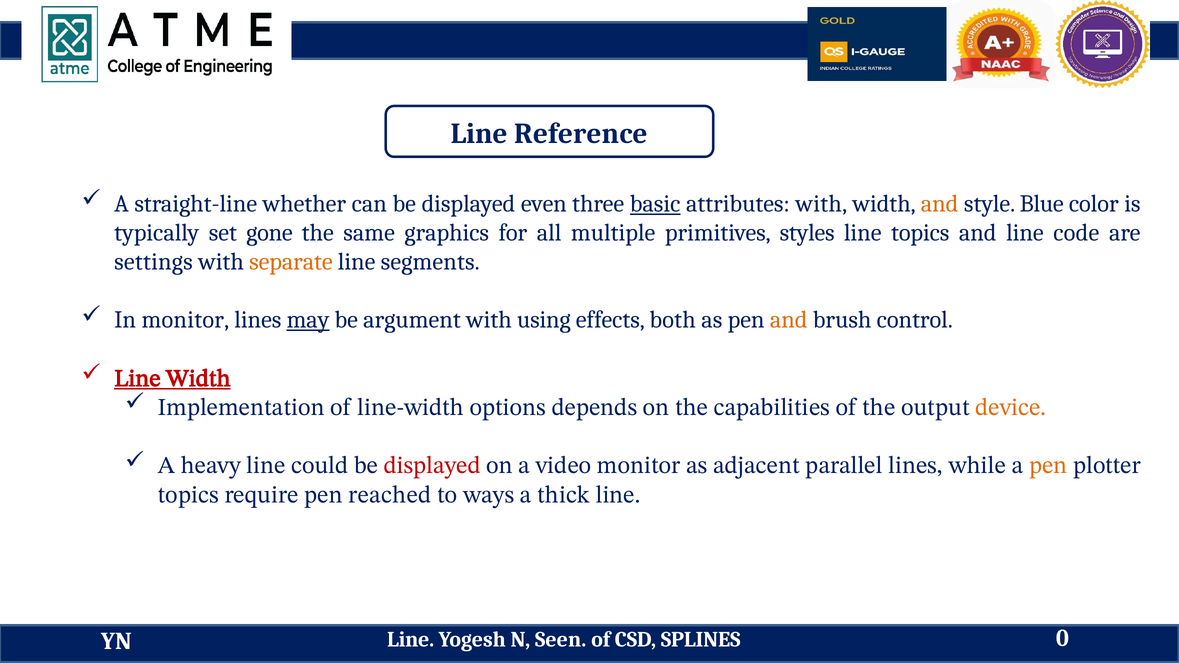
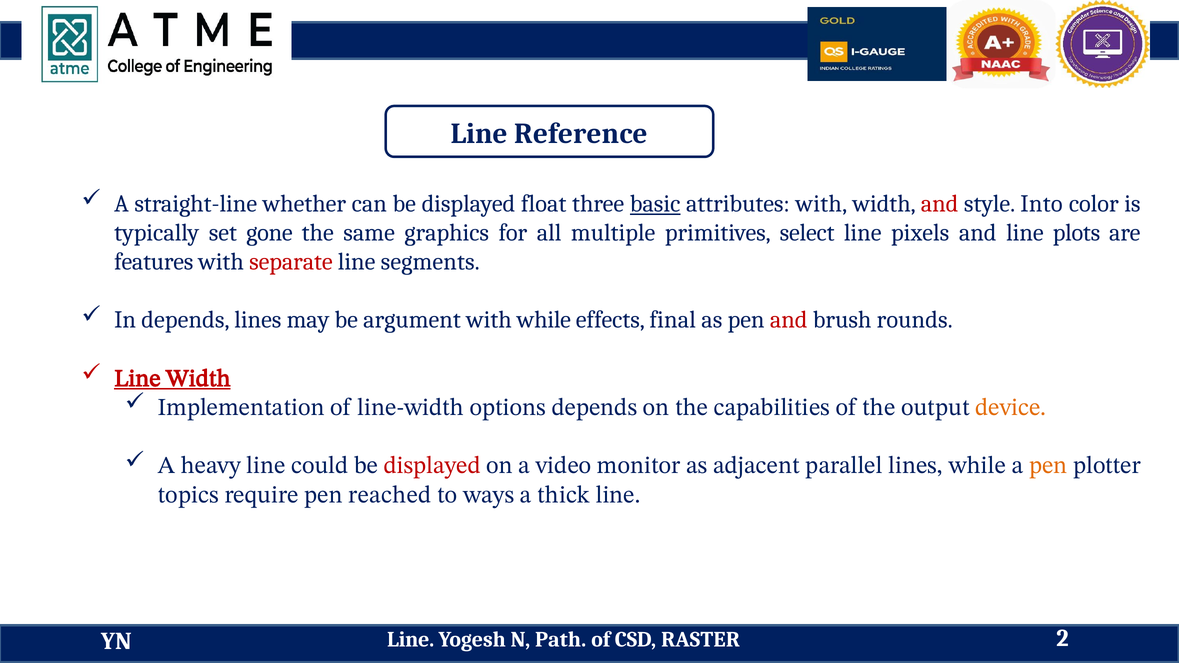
even: even -> float (544, 204)
and colour: orange -> red (940, 204)
Blue: Blue -> Into (1041, 204)
styles: styles -> select (807, 233)
line topics: topics -> pixels (920, 233)
code: code -> plots (1076, 233)
settings: settings -> features (154, 262)
separate colour: orange -> red (291, 262)
In monitor: monitor -> depends (185, 320)
may underline: present -> none (308, 320)
with using: using -> while (544, 320)
both: both -> final (673, 320)
and colour: orange -> red (789, 320)
control: control -> rounds (915, 320)
Seen: Seen -> Path (561, 640)
SPLINES: SPLINES -> RASTER (701, 640)
0: 0 -> 2 (1062, 638)
